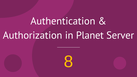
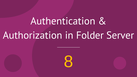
Planet: Planet -> Folder (90, 35)
